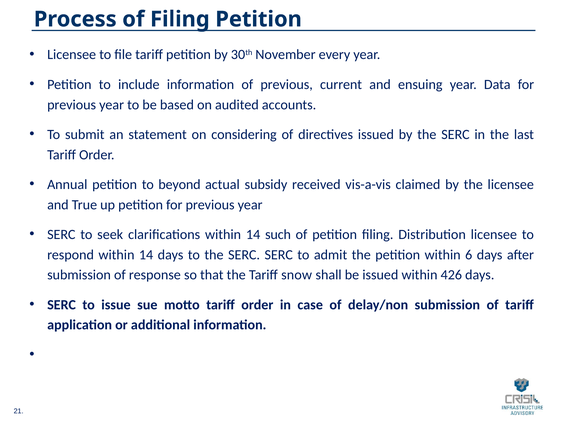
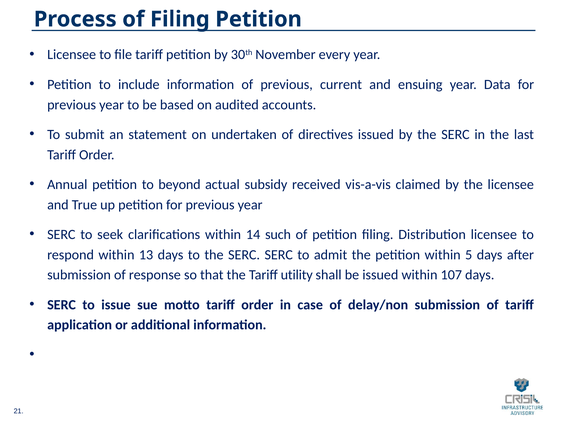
considering: considering -> undertaken (244, 134)
respond within 14: 14 -> 13 (146, 254)
6: 6 -> 5 (469, 254)
snow: snow -> utility (297, 275)
426: 426 -> 107 (451, 275)
